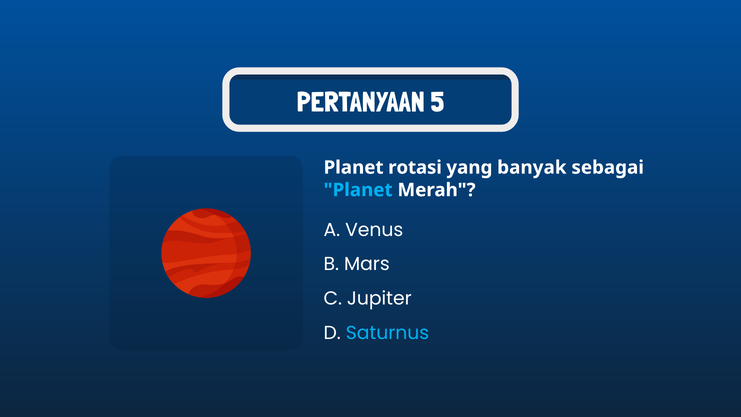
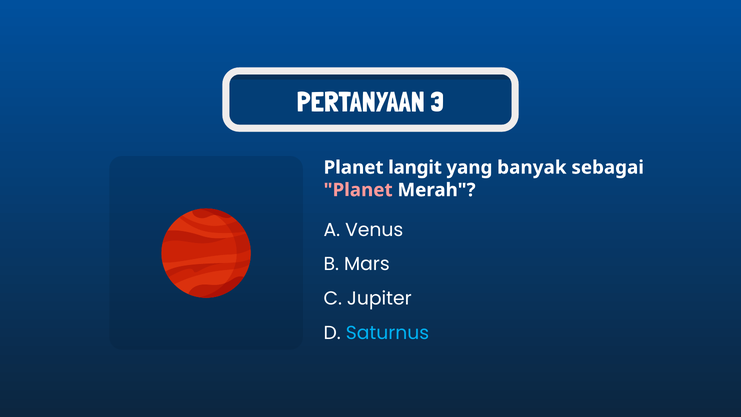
5: 5 -> 3 (437, 102)
rotasi: rotasi -> langit (415, 167)
Planet colour: light blue -> pink (358, 190)
